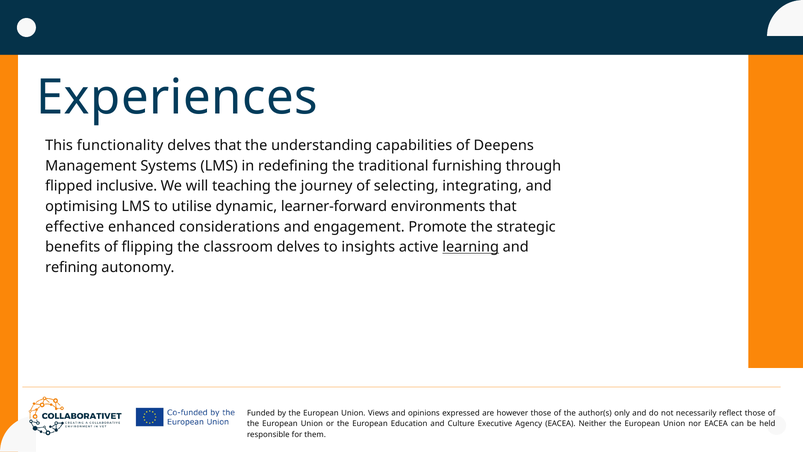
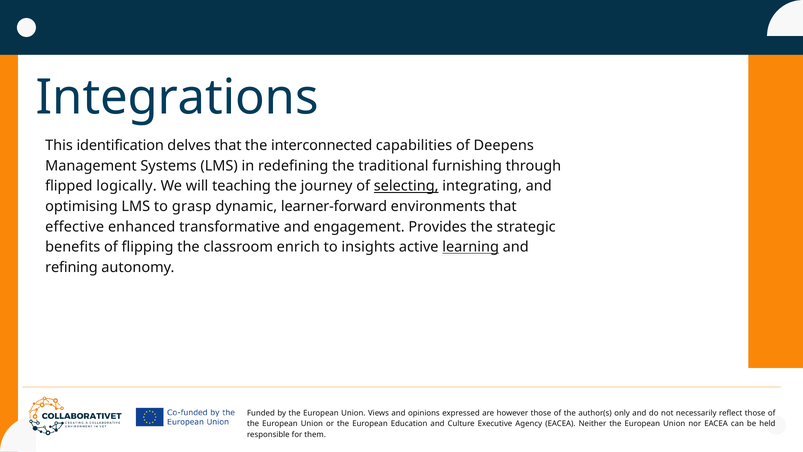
Experiences: Experiences -> Integrations (177, 97)
functionality: functionality -> identification (120, 145)
understanding: understanding -> interconnected (322, 145)
inclusive: inclusive -> logically (127, 186)
selecting underline: none -> present (406, 186)
utilise: utilise -> grasp (192, 206)
considerations: considerations -> transformative (230, 227)
Promote: Promote -> Provides (438, 227)
classroom delves: delves -> enrich (298, 247)
